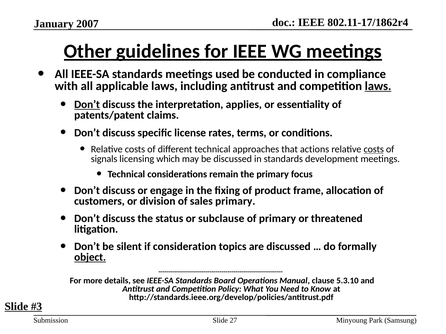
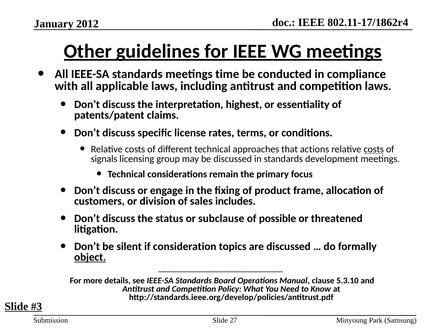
2007: 2007 -> 2012 (87, 24)
used: used -> time (227, 74)
laws underline: present -> none (378, 86)
Don’t underline: present -> none (87, 105)
applies: applies -> highest (244, 105)
which: which -> group (168, 159)
sales primary: primary -> includes (235, 201)
of primary: primary -> possible (278, 219)
